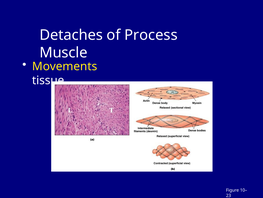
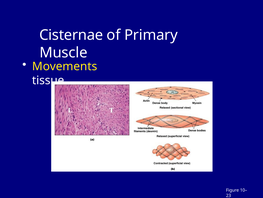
Detaches: Detaches -> Cisternae (71, 35)
Process: Process -> Primary (151, 35)
